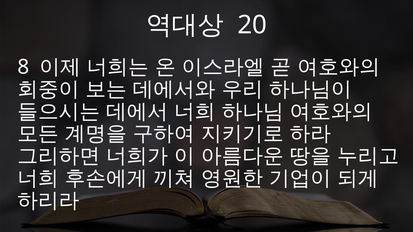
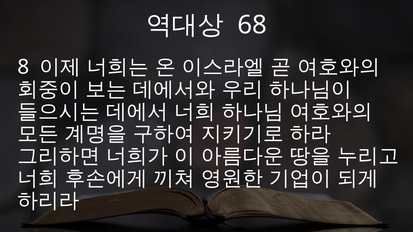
20: 20 -> 68 (252, 25)
